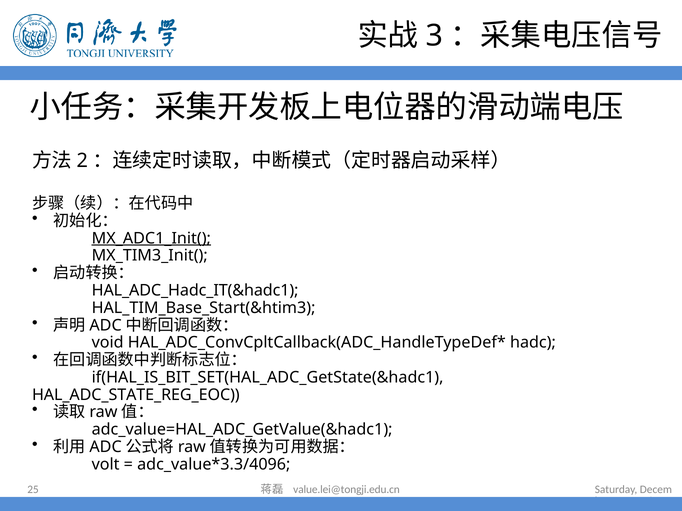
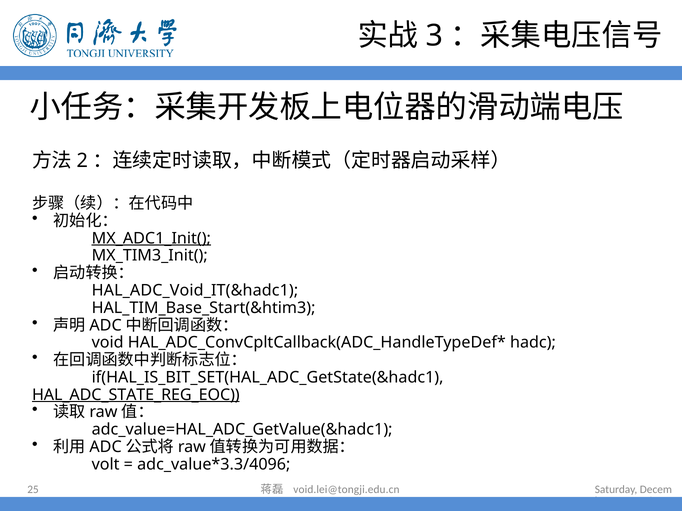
HAL_ADC_Hadc_IT(&hadc1: HAL_ADC_Hadc_IT(&hadc1 -> HAL_ADC_Void_IT(&hadc1 (195, 291)
HAL_ADC_STATE_REG_EOC underline: none -> present (136, 395)
value.lei@tongji.edu.cn: value.lei@tongji.edu.cn -> void.lei@tongji.edu.cn (346, 490)
